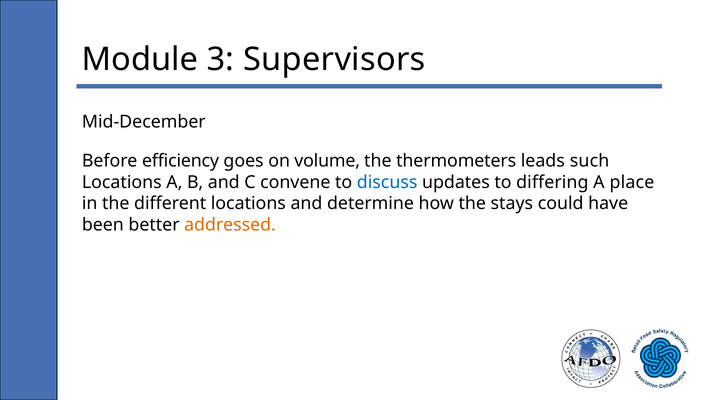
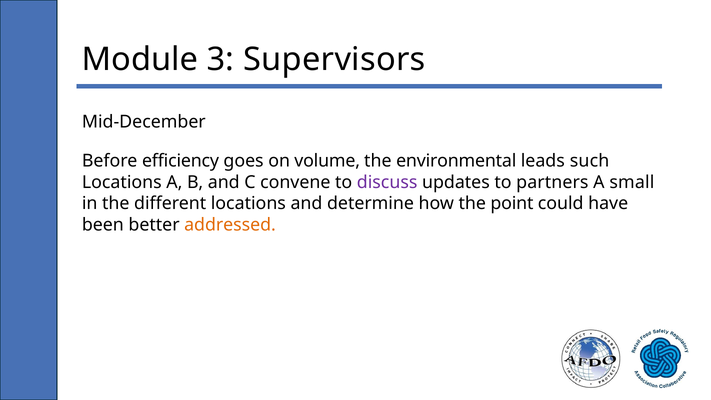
thermometers: thermometers -> environmental (456, 161)
discuss colour: blue -> purple (387, 182)
differing: differing -> partners (552, 182)
place: place -> small (632, 182)
stays: stays -> point (512, 204)
